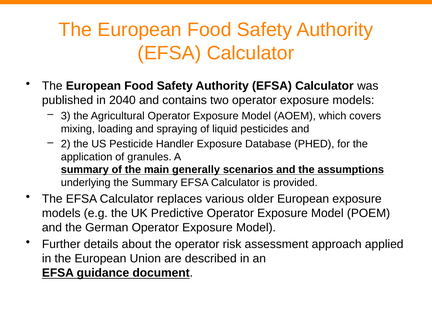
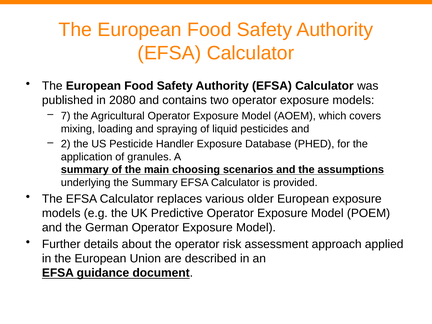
2040: 2040 -> 2080 (122, 100)
3: 3 -> 7 (66, 116)
generally: generally -> choosing (196, 170)
